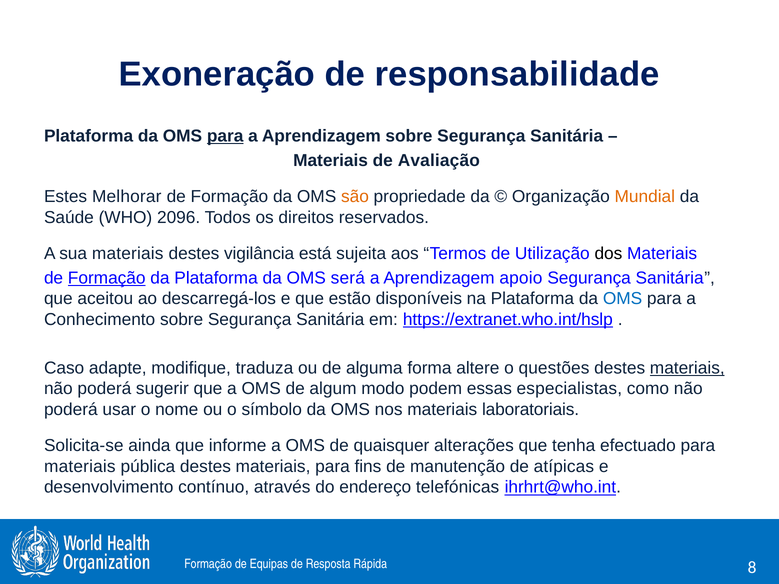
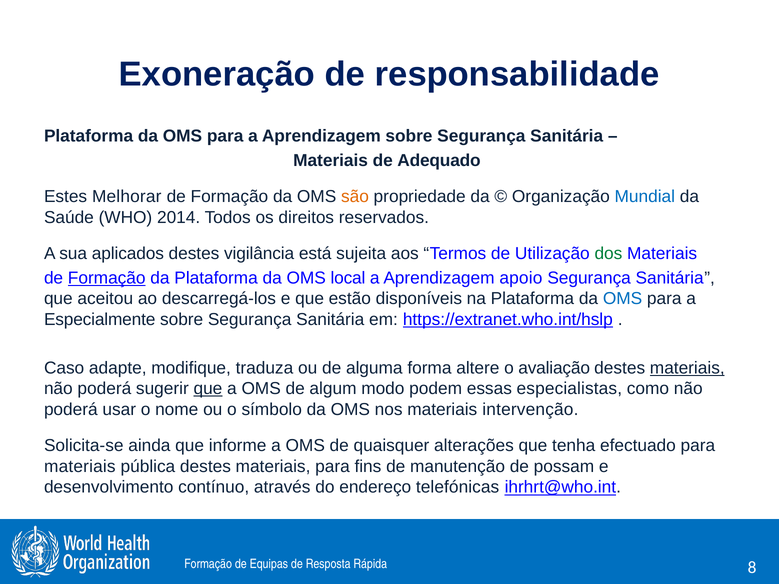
para underline: present -> none (225, 136)
Avaliação: Avaliação -> Adequado (439, 160)
Mundial colour: orange -> blue (645, 197)
2096: 2096 -> 2014 (179, 218)
sua materiais: materiais -> aplicados (128, 254)
dos colour: black -> green (608, 254)
será: será -> local (348, 278)
Conhecimento: Conhecimento -> Especialmente (100, 320)
questões: questões -> avaliação (554, 368)
que underline: none -> present (208, 389)
laboratoriais: laboratoriais -> intervenção (530, 410)
atípicas: atípicas -> possam (564, 467)
